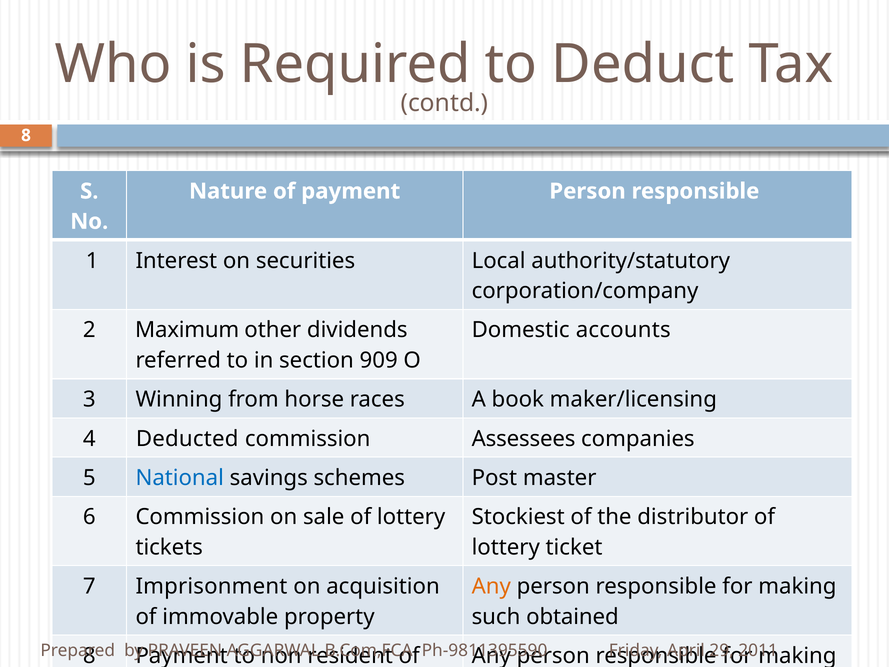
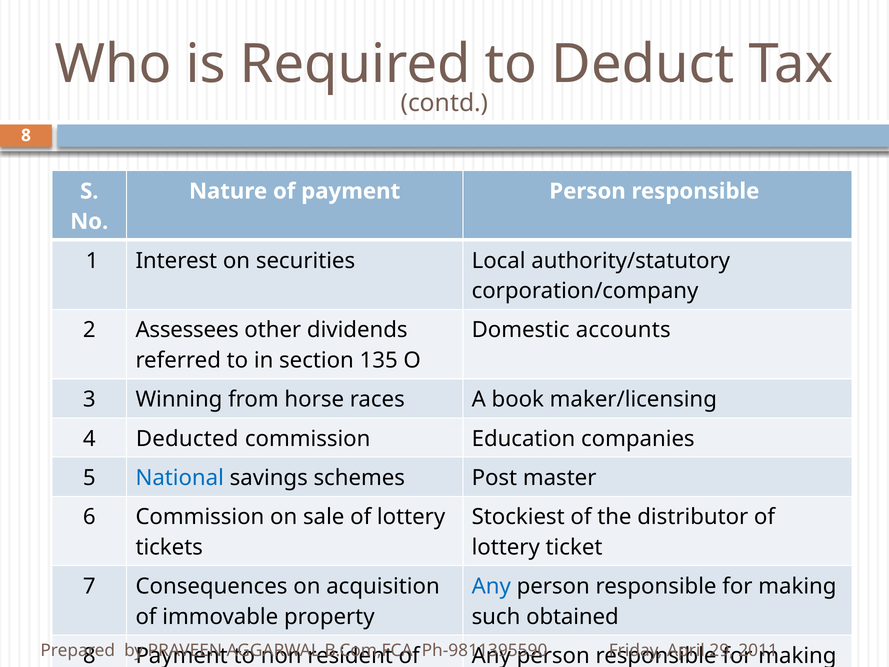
Maximum: Maximum -> Assessees (187, 330)
909: 909 -> 135 (379, 360)
Assessees: Assessees -> Education (524, 439)
Imprisonment: Imprisonment -> Consequences (212, 586)
Any colour: orange -> blue (491, 586)
